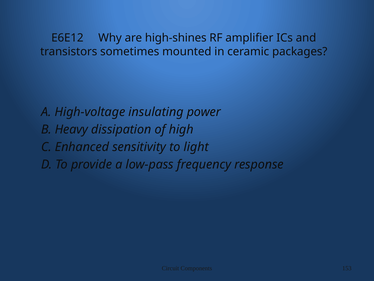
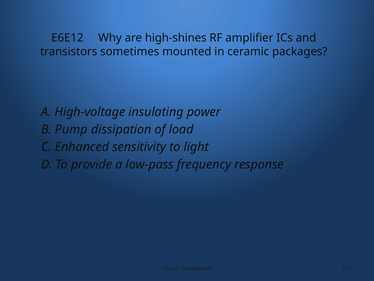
Heavy: Heavy -> Pump (71, 129)
high: high -> load (181, 129)
